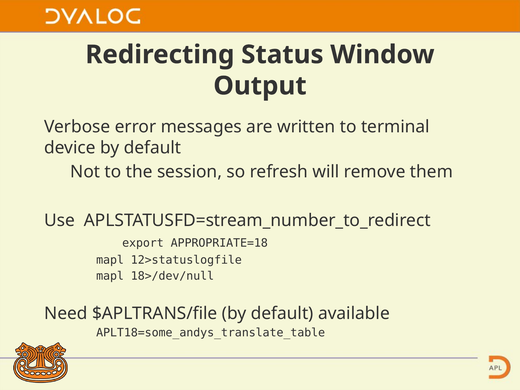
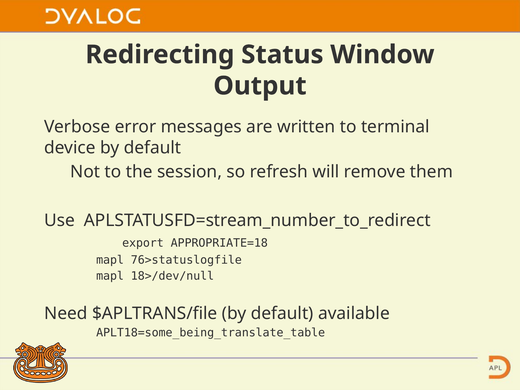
12>statuslogfile: 12>statuslogfile -> 76>statuslogfile (186, 260)
APLT18=some_andys_translate_table: APLT18=some_andys_translate_table -> APLT18=some_being_translate_table (211, 333)
